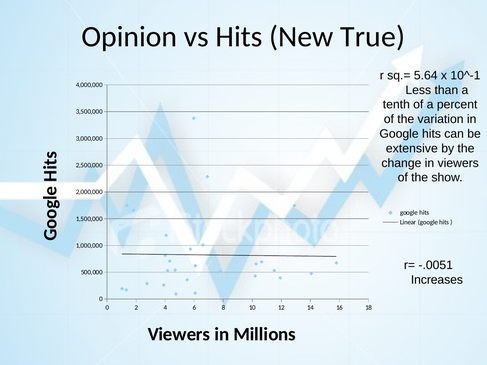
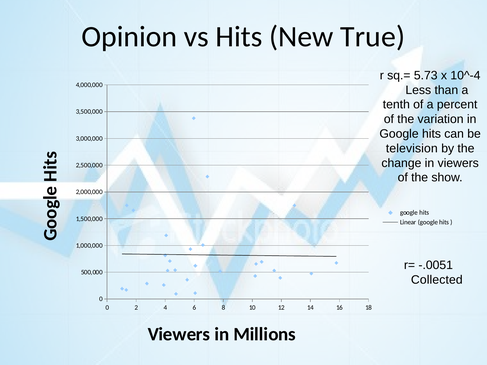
5.64: 5.64 -> 5.73 (426, 75)
10^-1: 10^-1 -> 10^-4 (465, 75)
extensive: extensive -> television (412, 149)
Increases: Increases -> Collected (437, 280)
